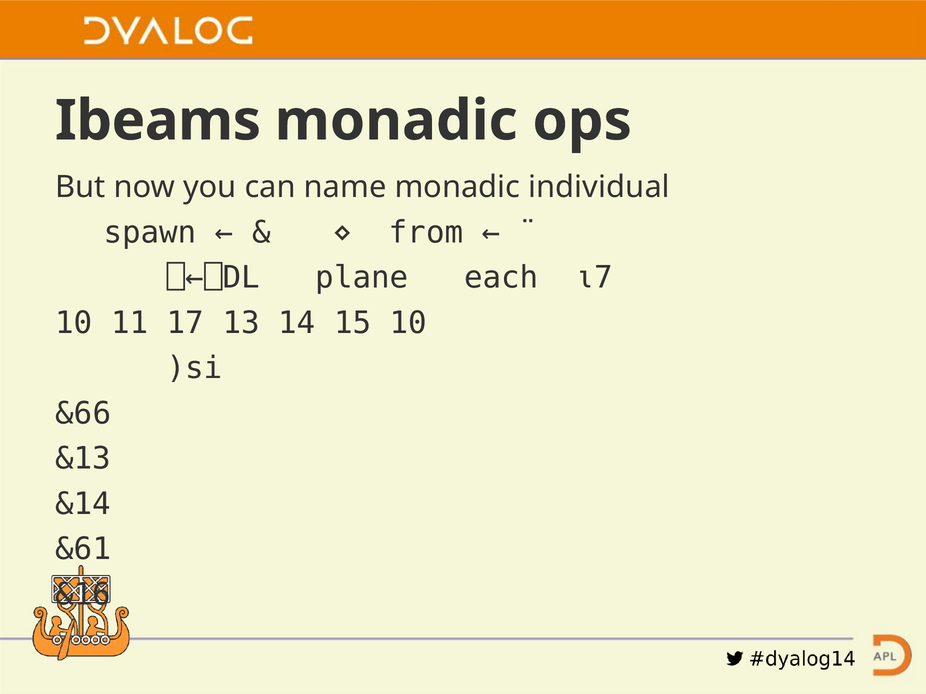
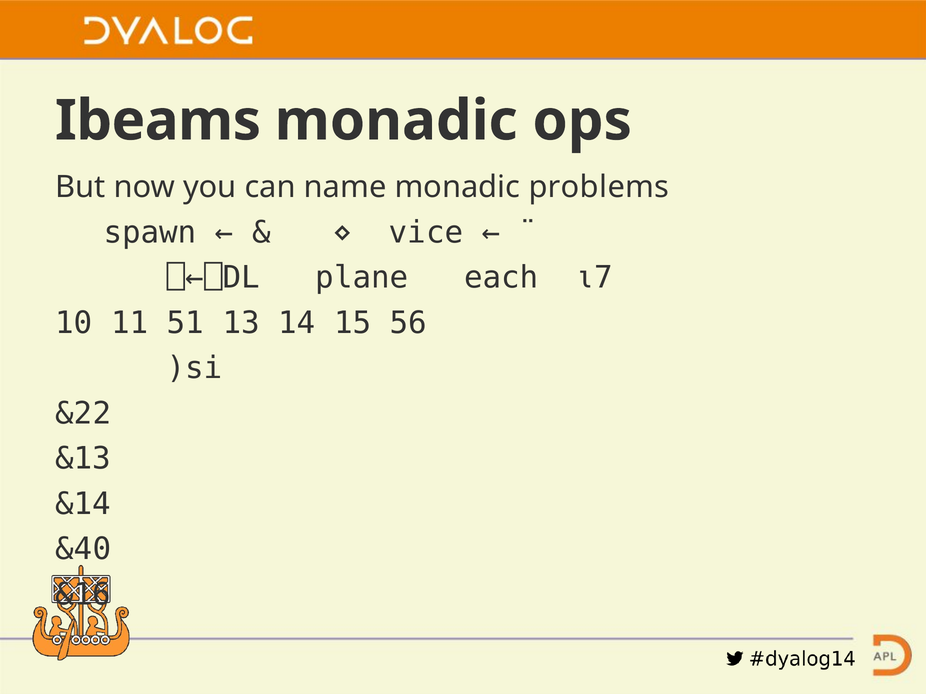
individual: individual -> problems (599, 187)
from: from -> vice (426, 233)
17: 17 -> 51 (185, 323)
15 10: 10 -> 56 (408, 323)
&66: &66 -> &22 (83, 414)
&61: &61 -> &40 (83, 550)
